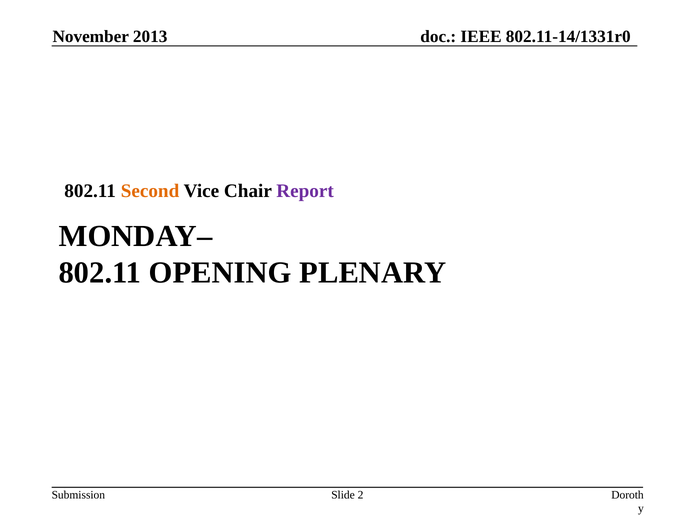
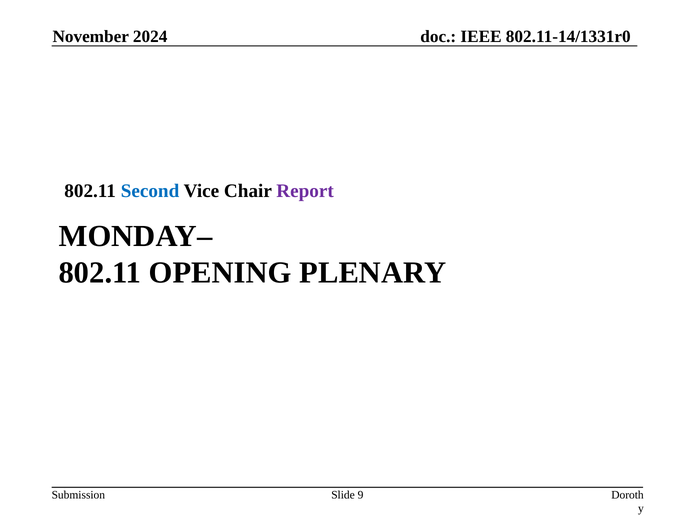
2013: 2013 -> 2024 (150, 37)
Second colour: orange -> blue (150, 191)
2: 2 -> 9 (361, 496)
